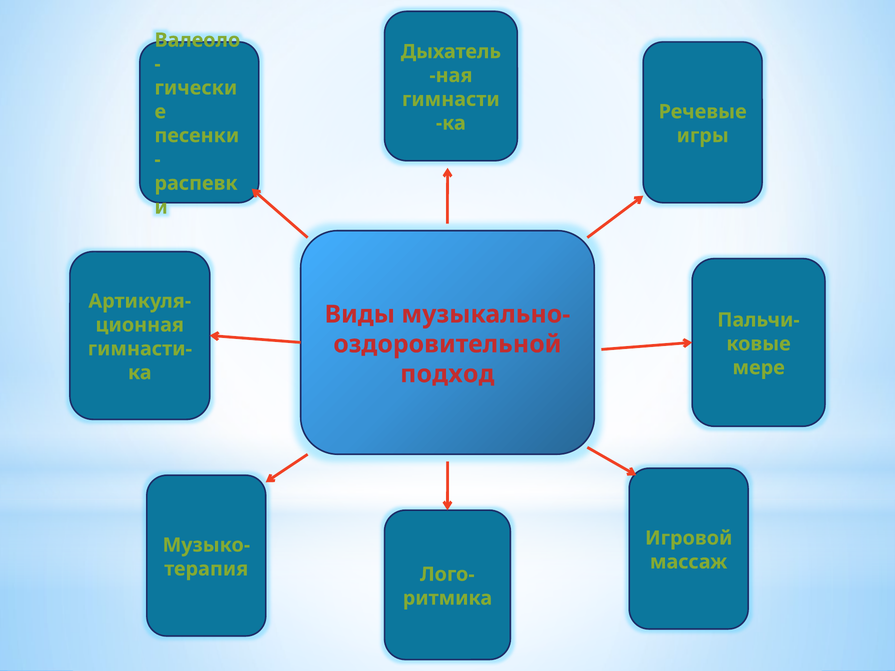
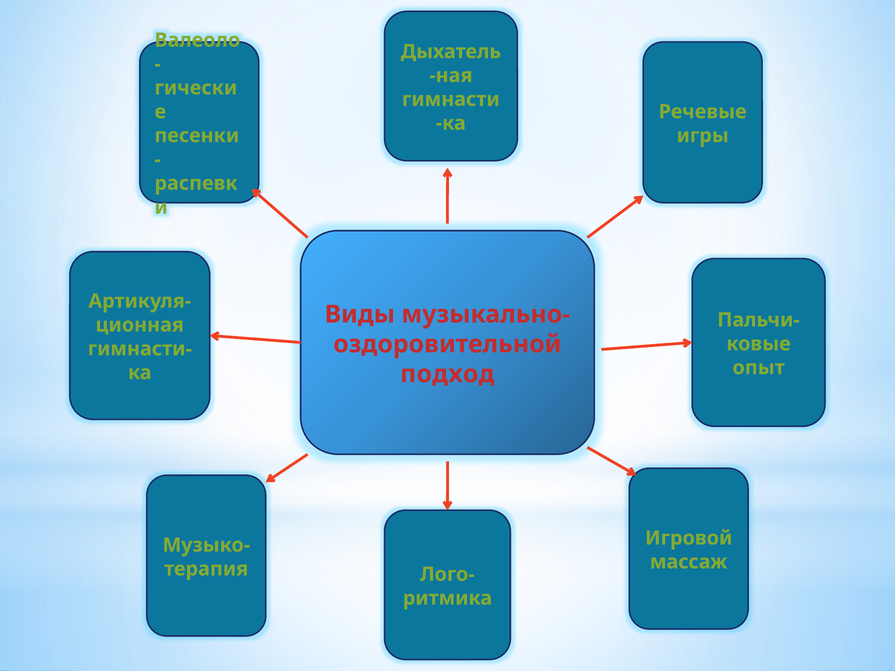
мере: мере -> опыт (759, 368)
